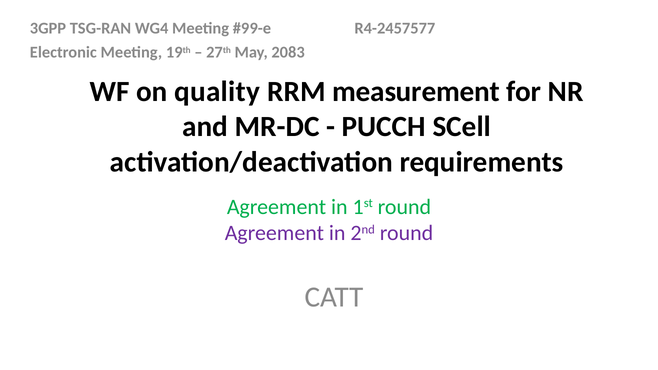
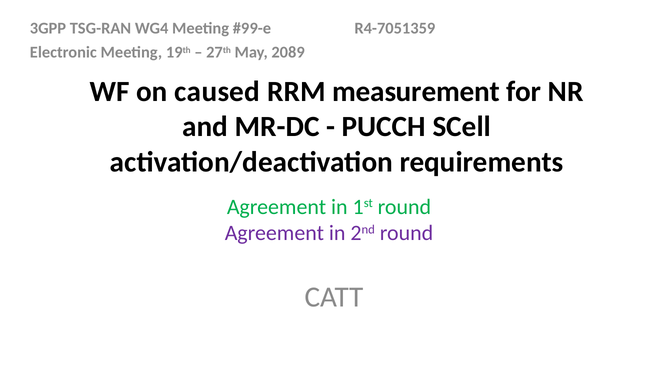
R4-2457577: R4-2457577 -> R4-7051359 (395, 28)
2083: 2083 -> 2089 (288, 52)
quality: quality -> caused (217, 92)
